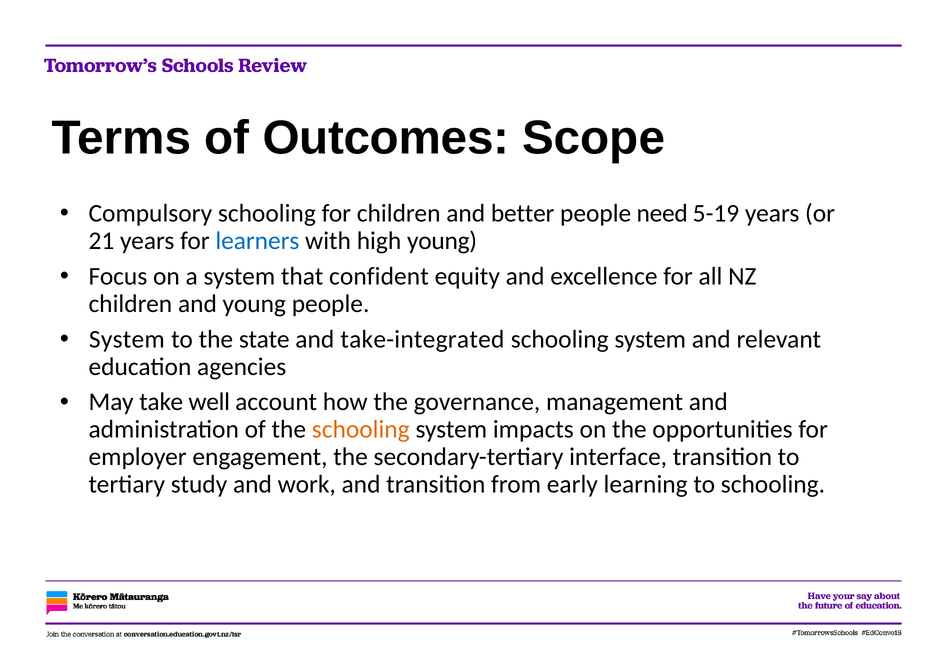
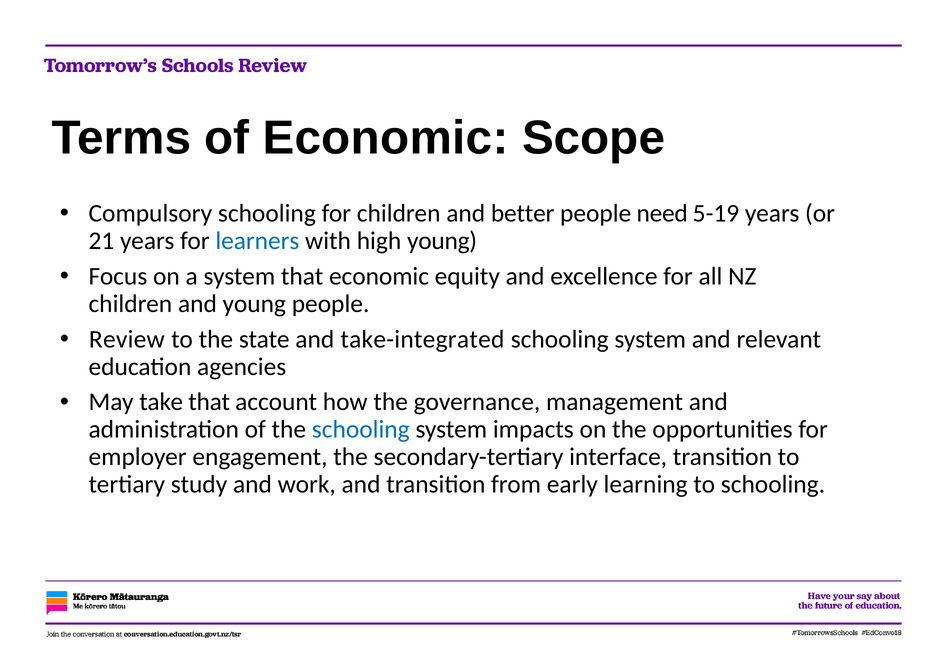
of Outcomes: Outcomes -> Economic (386, 138)
that confident: confident -> economic (379, 276)
System: System -> Review (127, 339)
take well: well -> that (209, 402)
schooling colour: orange -> blue (361, 430)
